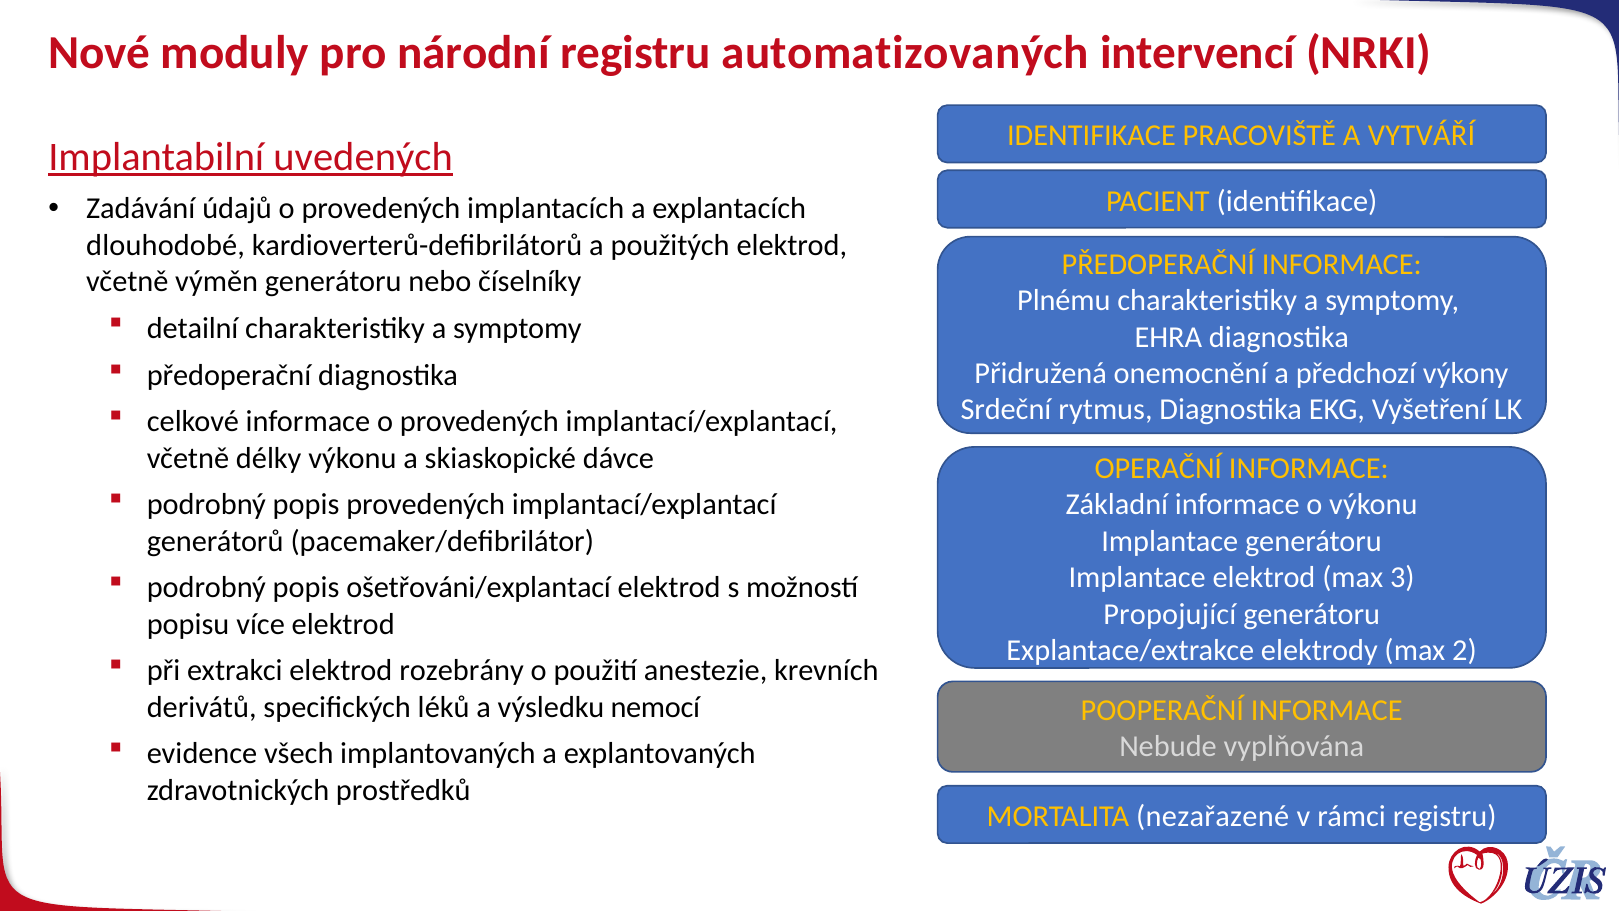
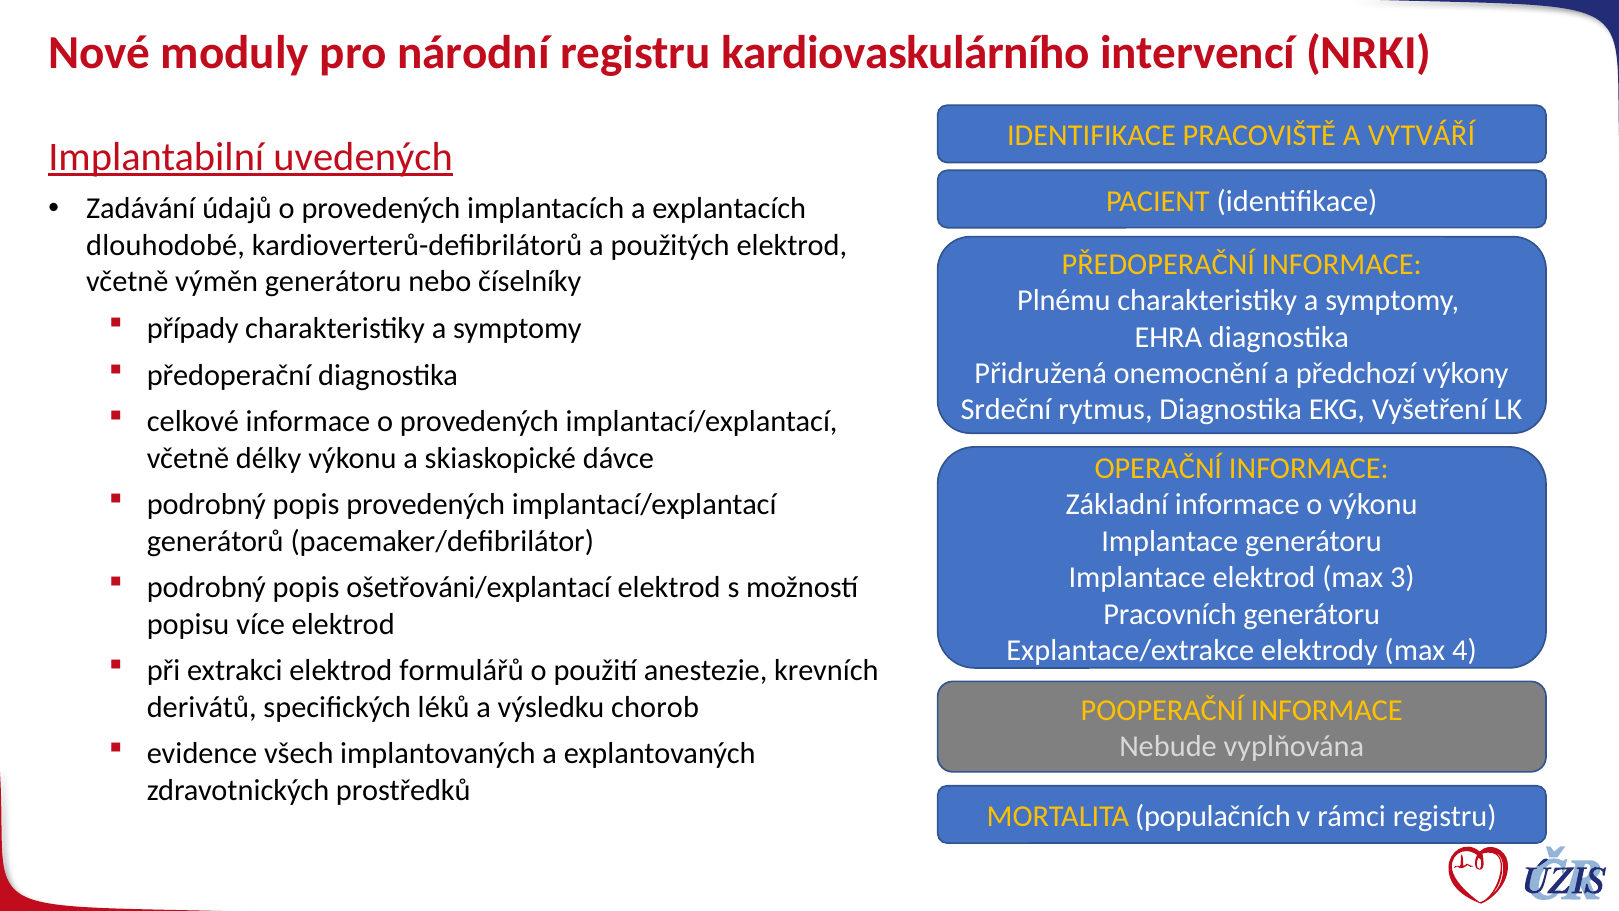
automatizovaných: automatizovaných -> kardiovaskulárního (906, 53)
detailní: detailní -> případy (193, 328)
Propojující: Propojující -> Pracovních (1170, 614)
2: 2 -> 4 (1464, 650)
rozebrány: rozebrány -> formulářů (461, 670)
nemocí: nemocí -> chorob (655, 707)
nezařazené: nezařazené -> populačních (1213, 816)
